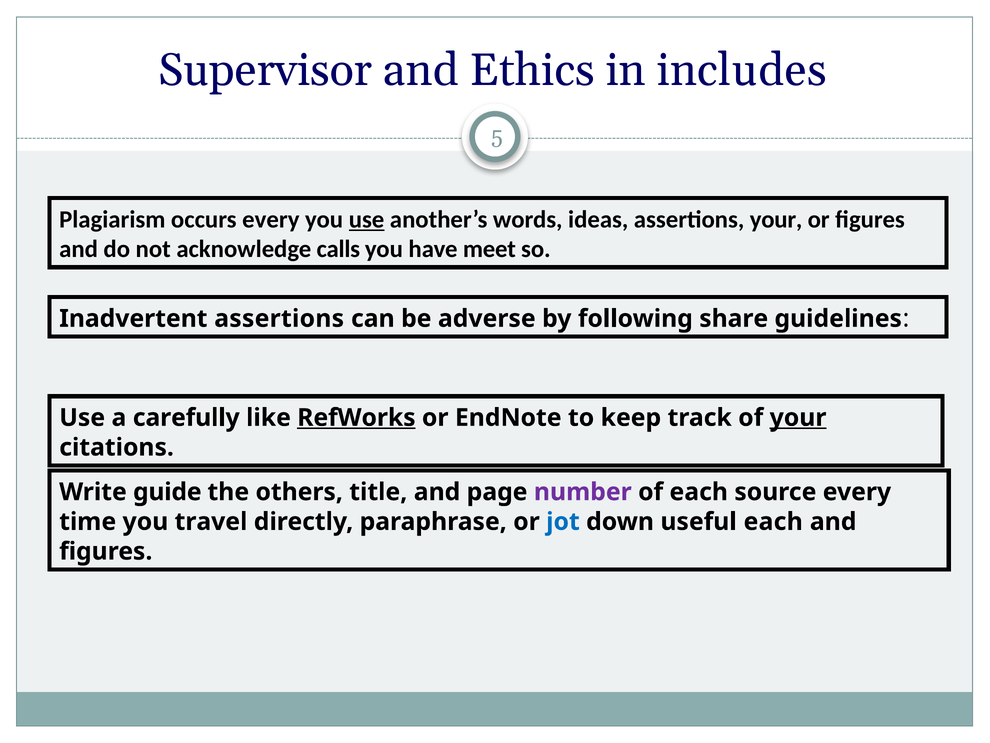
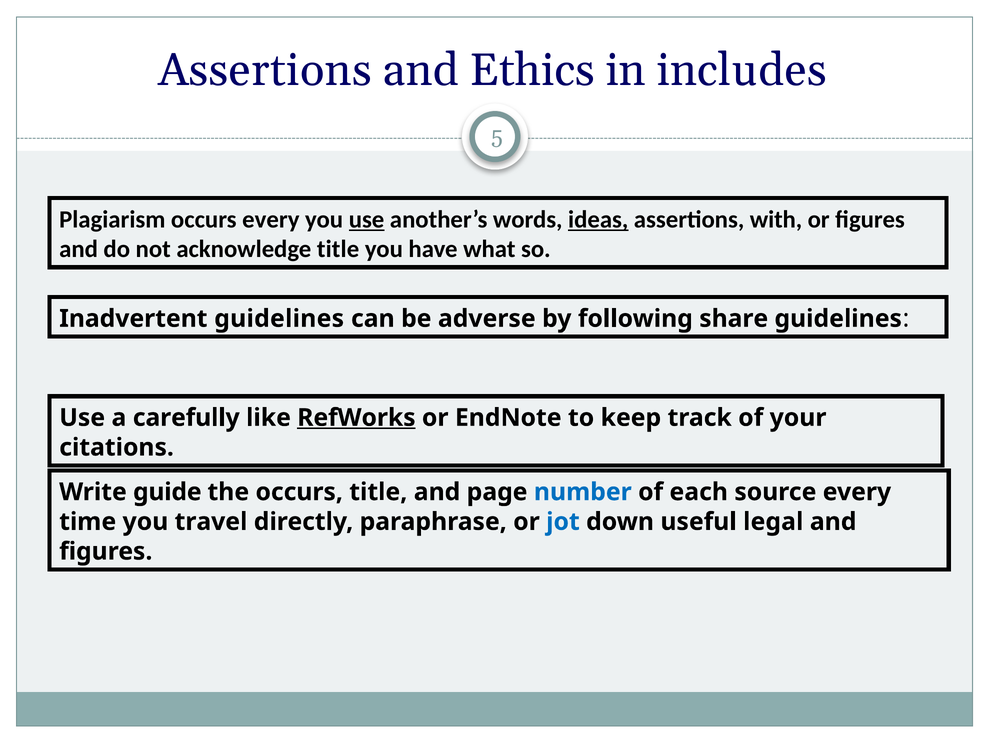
Supervisor: Supervisor -> Assertions (265, 70)
ideas underline: none -> present (598, 219)
assertions your: your -> with (776, 219)
acknowledge calls: calls -> title (338, 249)
meet: meet -> what (489, 249)
Inadvertent assertions: assertions -> guidelines (279, 318)
your underline: present -> none (798, 417)
the others: others -> occurs (299, 492)
number colour: purple -> blue (583, 492)
useful each: each -> legal (773, 521)
